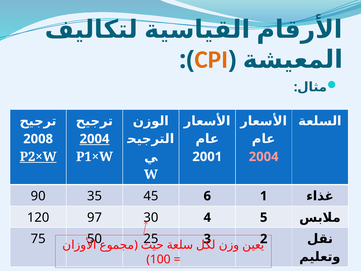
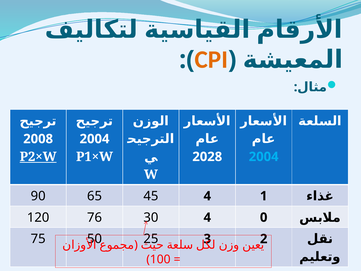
2004 underline: present -> none (95, 139)
2001: 2001 -> 2028 (207, 157)
2004 colour: pink -> light blue (264, 157)
35: 35 -> 65 (95, 196)
45 6: 6 -> 4 (207, 196)
97: 97 -> 76 (95, 217)
5: 5 -> 0 (264, 217)
